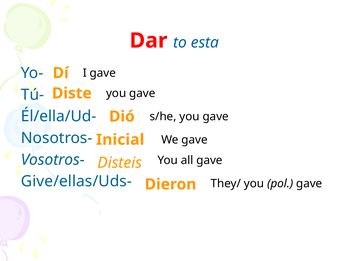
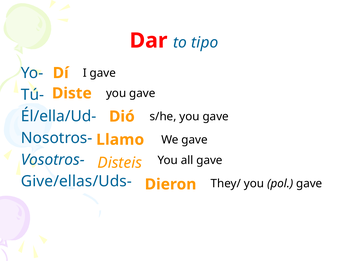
esta: esta -> tipo (205, 43)
Inicial: Inicial -> Llamo (120, 140)
